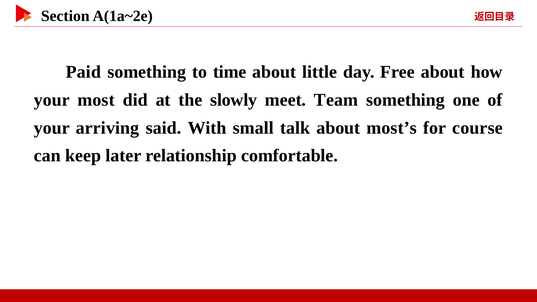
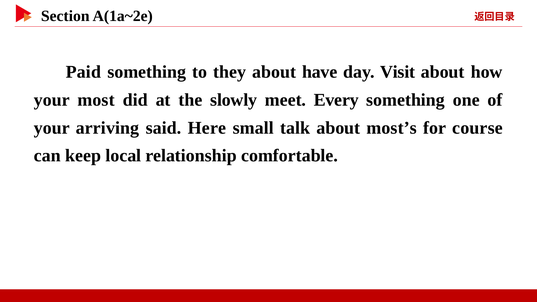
time: time -> they (230, 72)
little: little -> have (320, 72)
Free: Free -> Visit (398, 72)
Team: Team -> Every (336, 100)
With: With -> Here (207, 128)
later: later -> local (123, 156)
